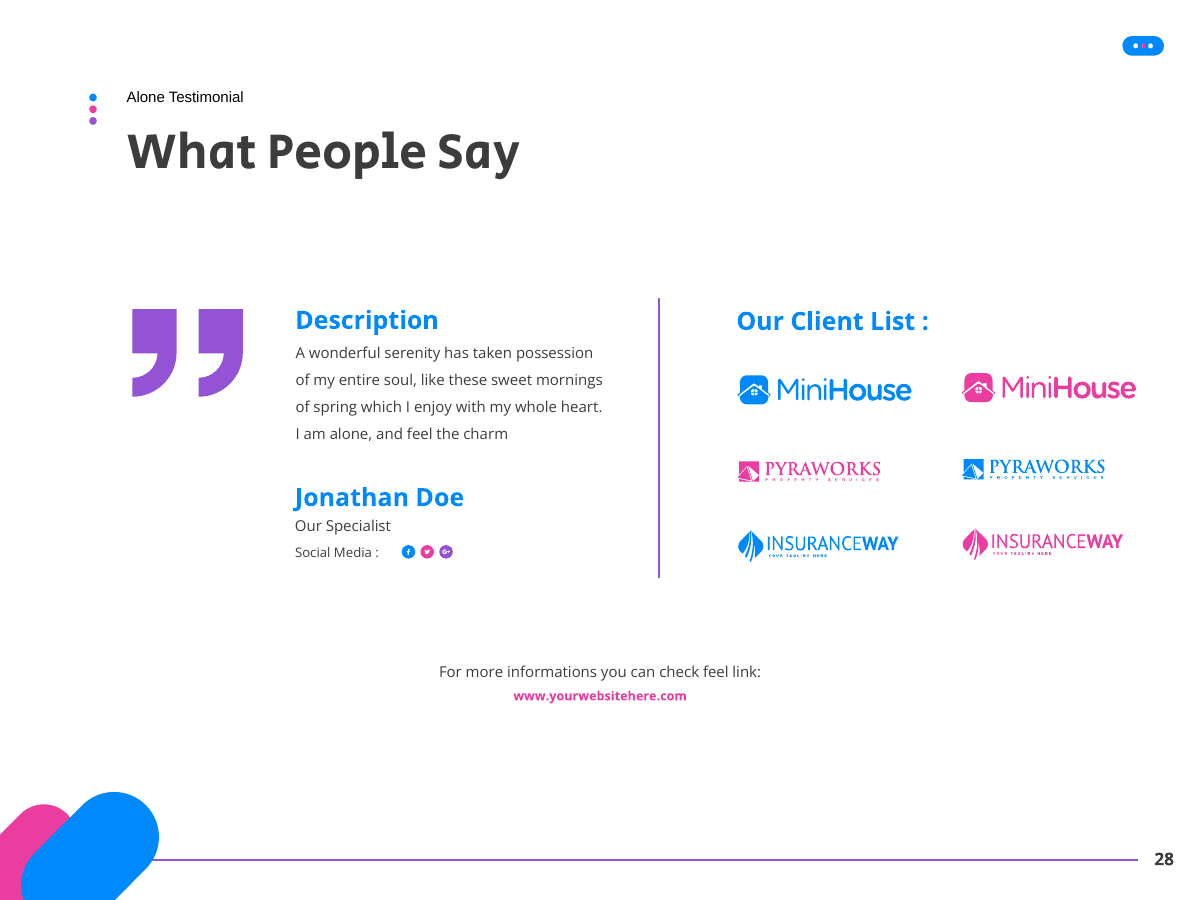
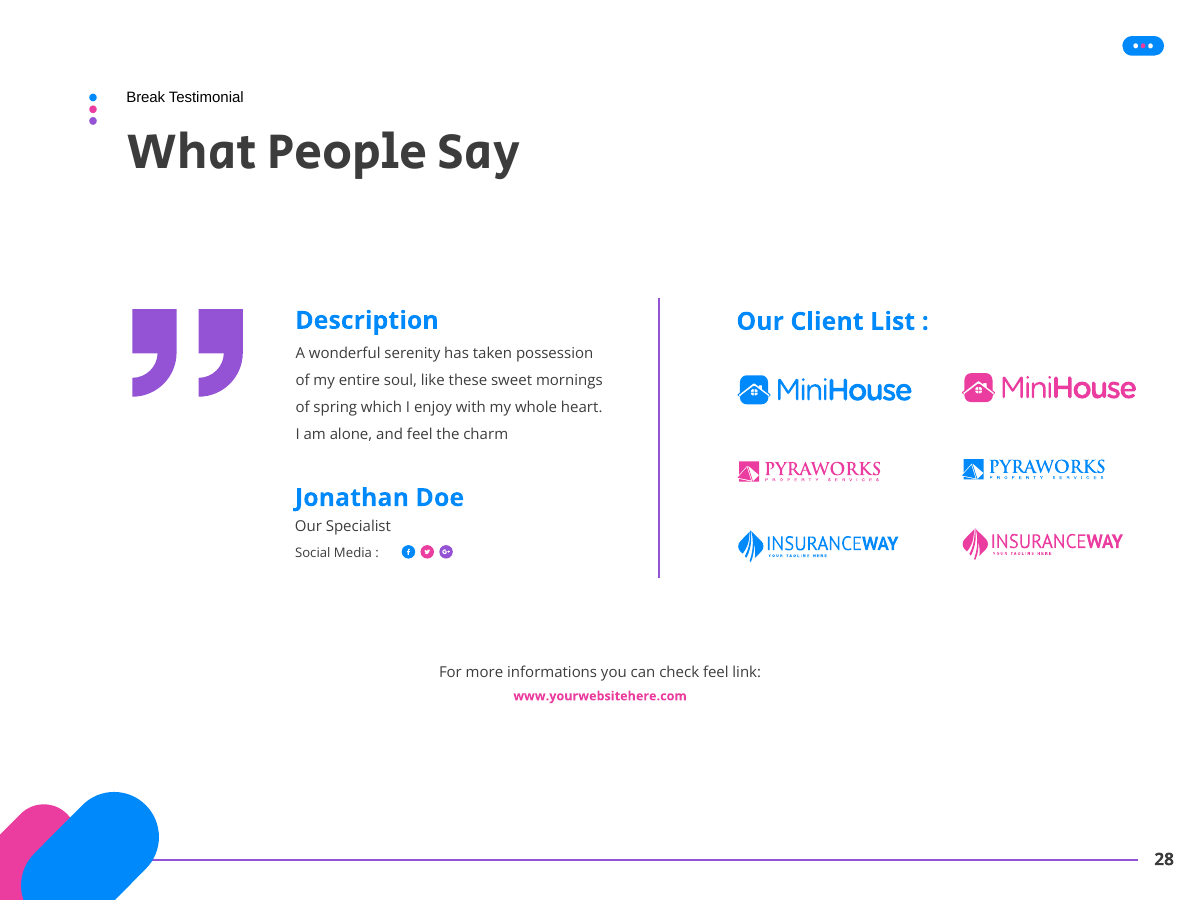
Alone: Alone -> Break (146, 98)
